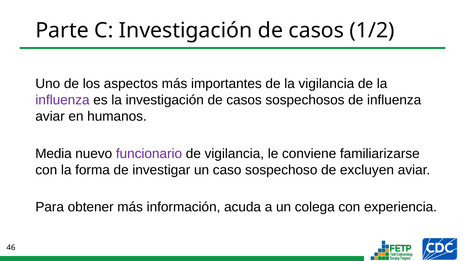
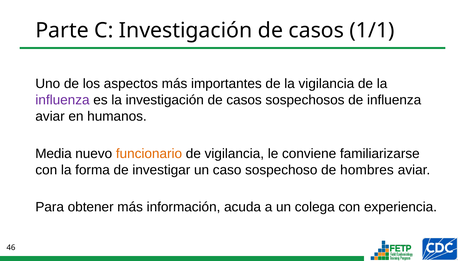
1/2: 1/2 -> 1/1 (372, 31)
funcionario colour: purple -> orange (149, 154)
excluyen: excluyen -> hombres (367, 170)
